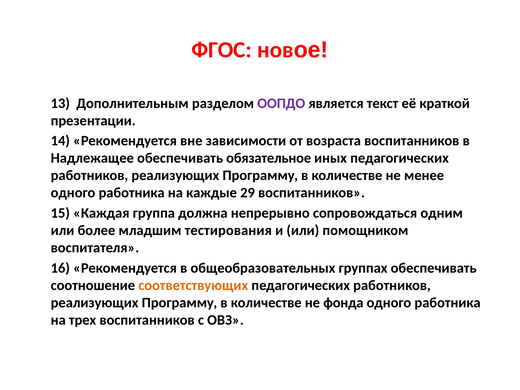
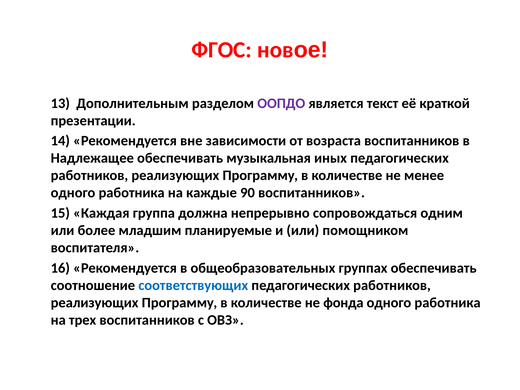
обязательное: обязательное -> музыкальная (269, 158)
29: 29 -> 90 (248, 193)
тестирования: тестирования -> планируемые (228, 230)
соответствующих colour: orange -> blue (193, 285)
